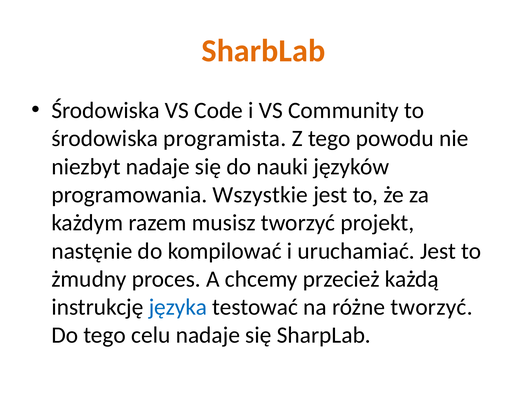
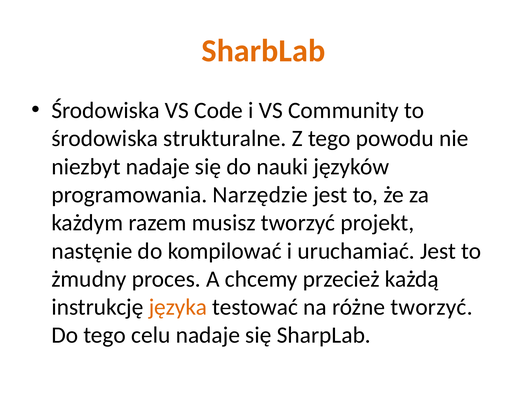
programista: programista -> strukturalne (225, 139)
Wszystkie: Wszystkie -> Narzędzie (260, 195)
języka colour: blue -> orange (178, 307)
